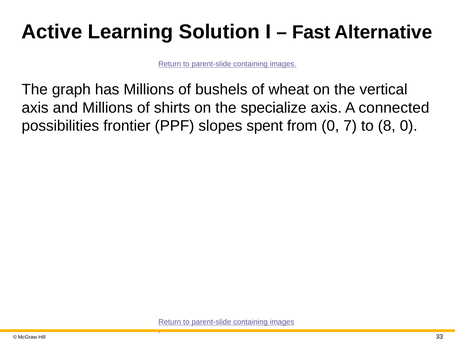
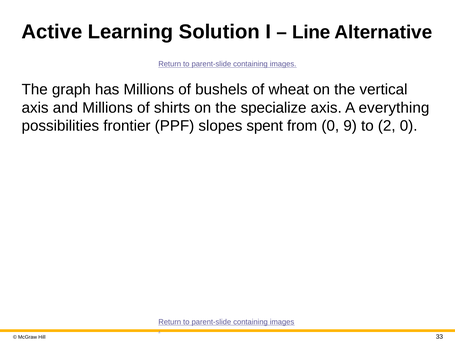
Fast: Fast -> Line (311, 32)
connected: connected -> everything (394, 108)
7: 7 -> 9 (350, 126)
8: 8 -> 2 (387, 126)
